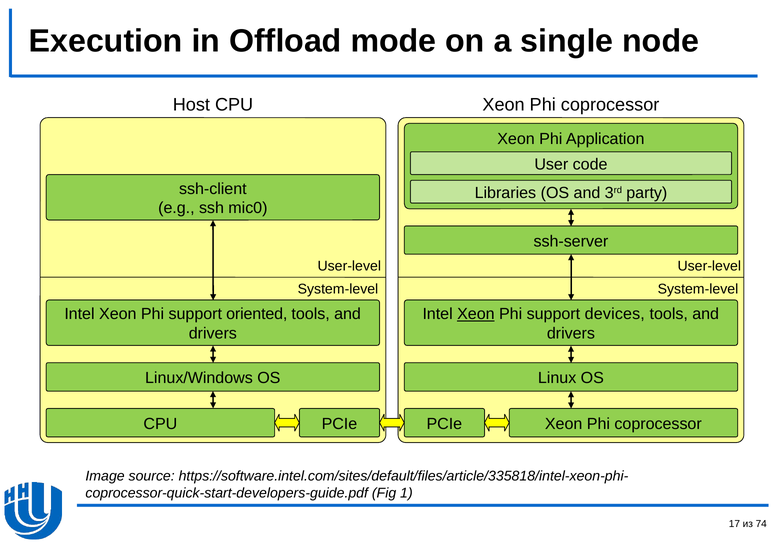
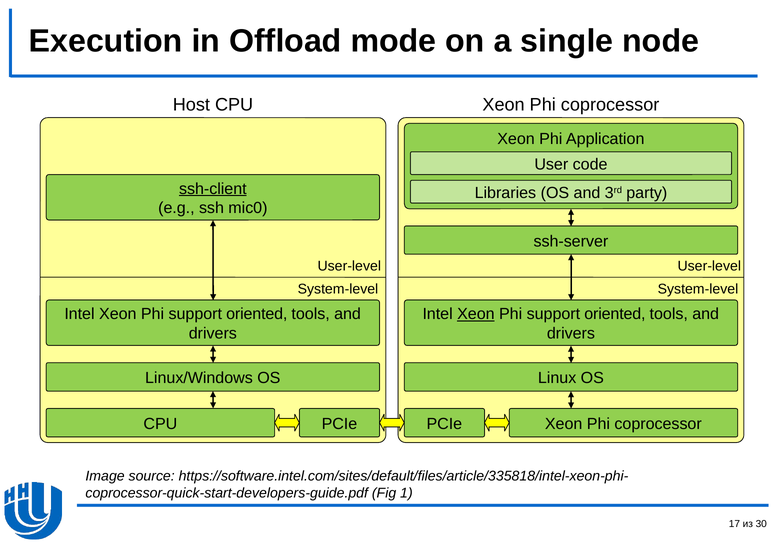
ssh-client underline: none -> present (213, 189)
devices: devices -> oriented (615, 314)
74: 74 -> 30 (761, 524)
